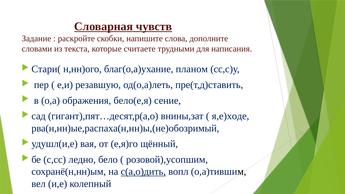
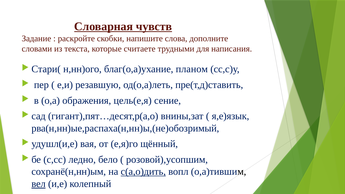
бело(е,я: бело(е,я -> цель(е,я (133, 101)
я,е)ходе: я,е)ходе -> я,е)язык (231, 116)
вел underline: none -> present (39, 184)
